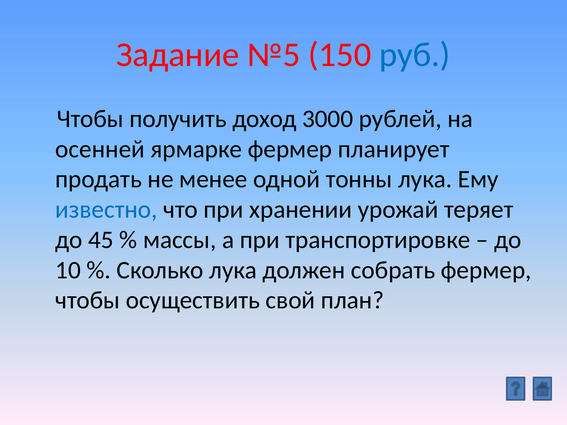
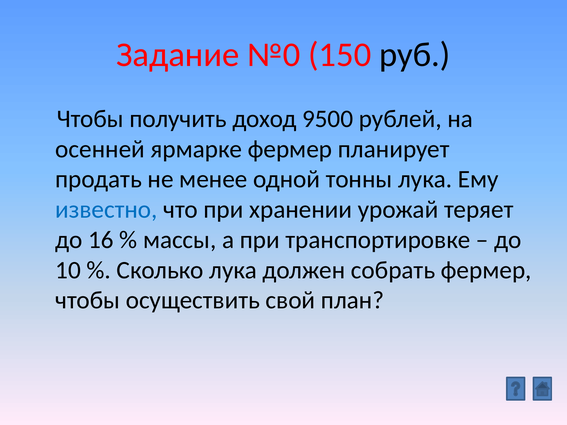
№5: №5 -> №0 (274, 55)
руб colour: blue -> black (415, 55)
3000: 3000 -> 9500 (328, 119)
45: 45 -> 16 (101, 240)
